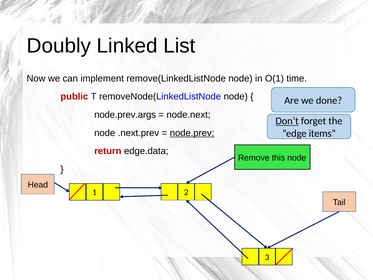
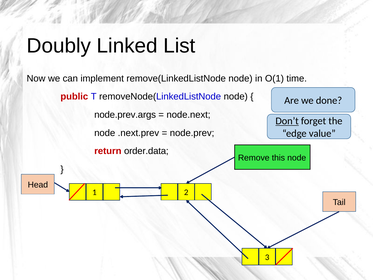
node.prev underline: present -> none (192, 133)
items: items -> value (322, 133)
edge.data: edge.data -> order.data (146, 151)
